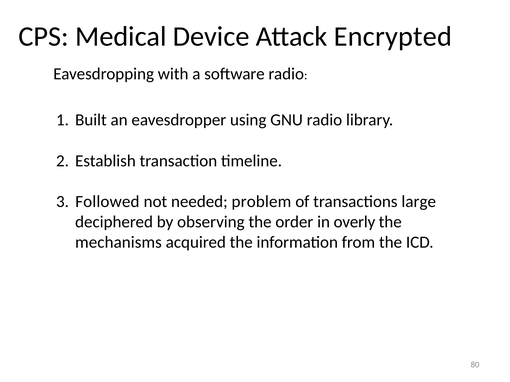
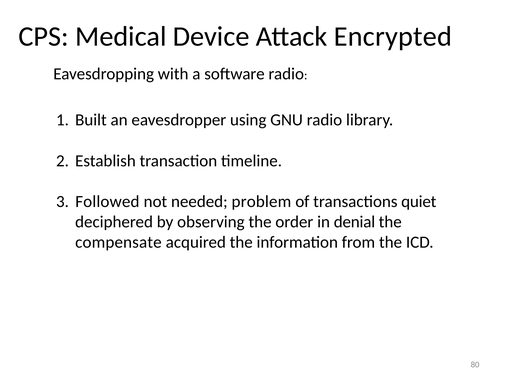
large: large -> quiet (419, 202)
overly: overly -> denial (354, 222)
mechanisms: mechanisms -> compensate (118, 243)
